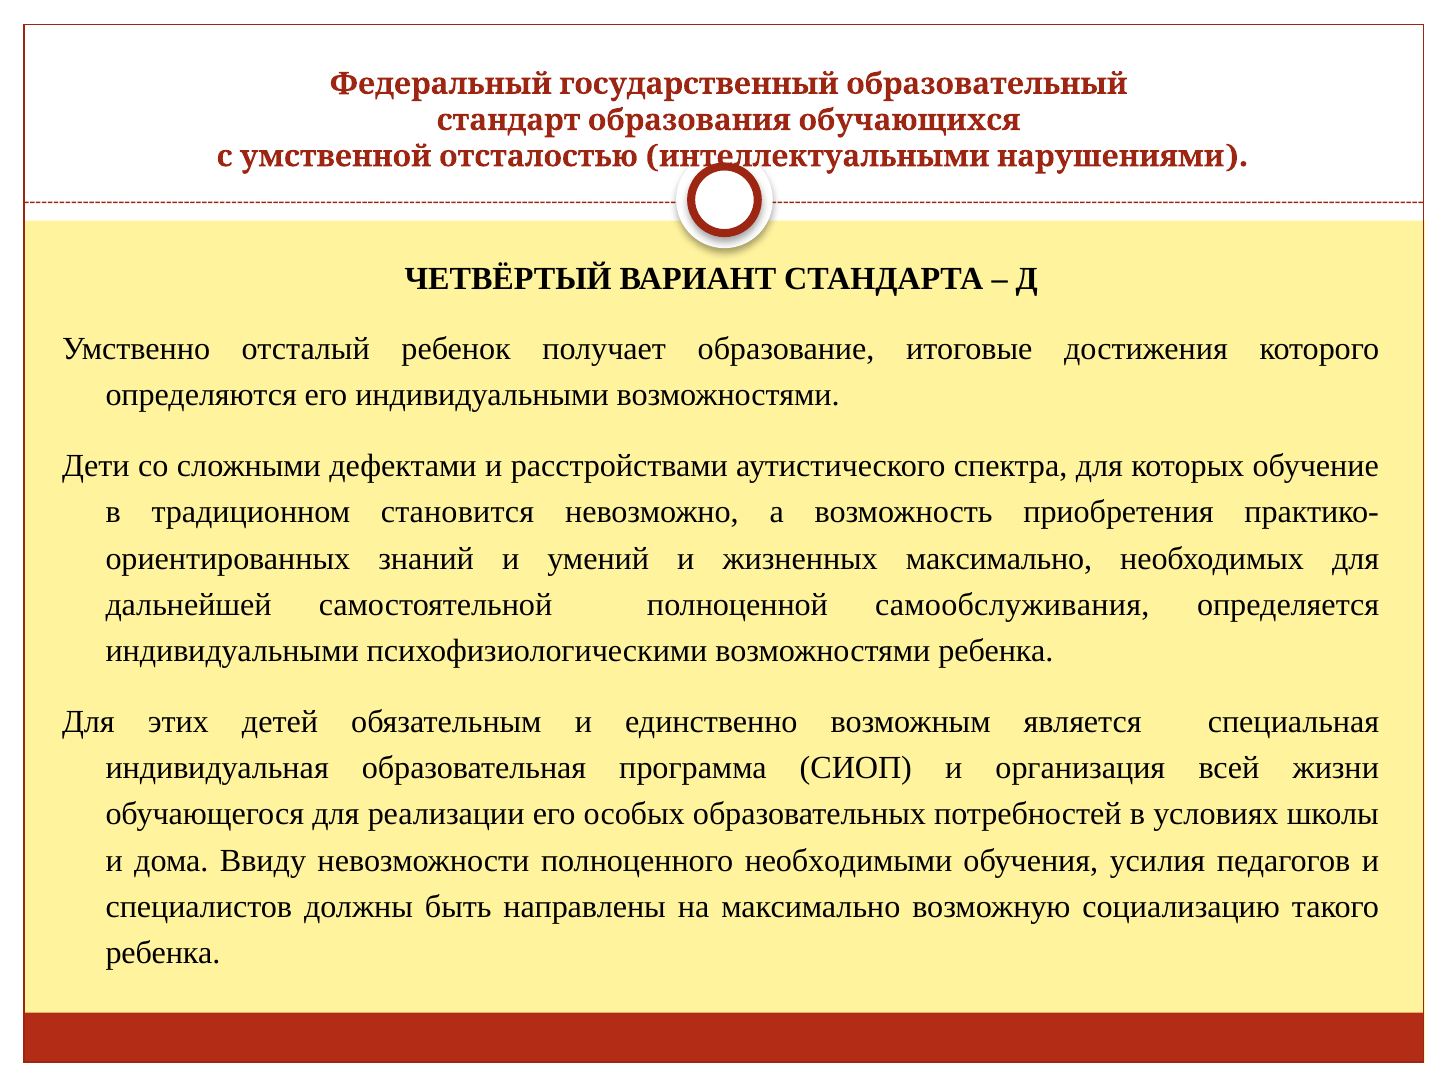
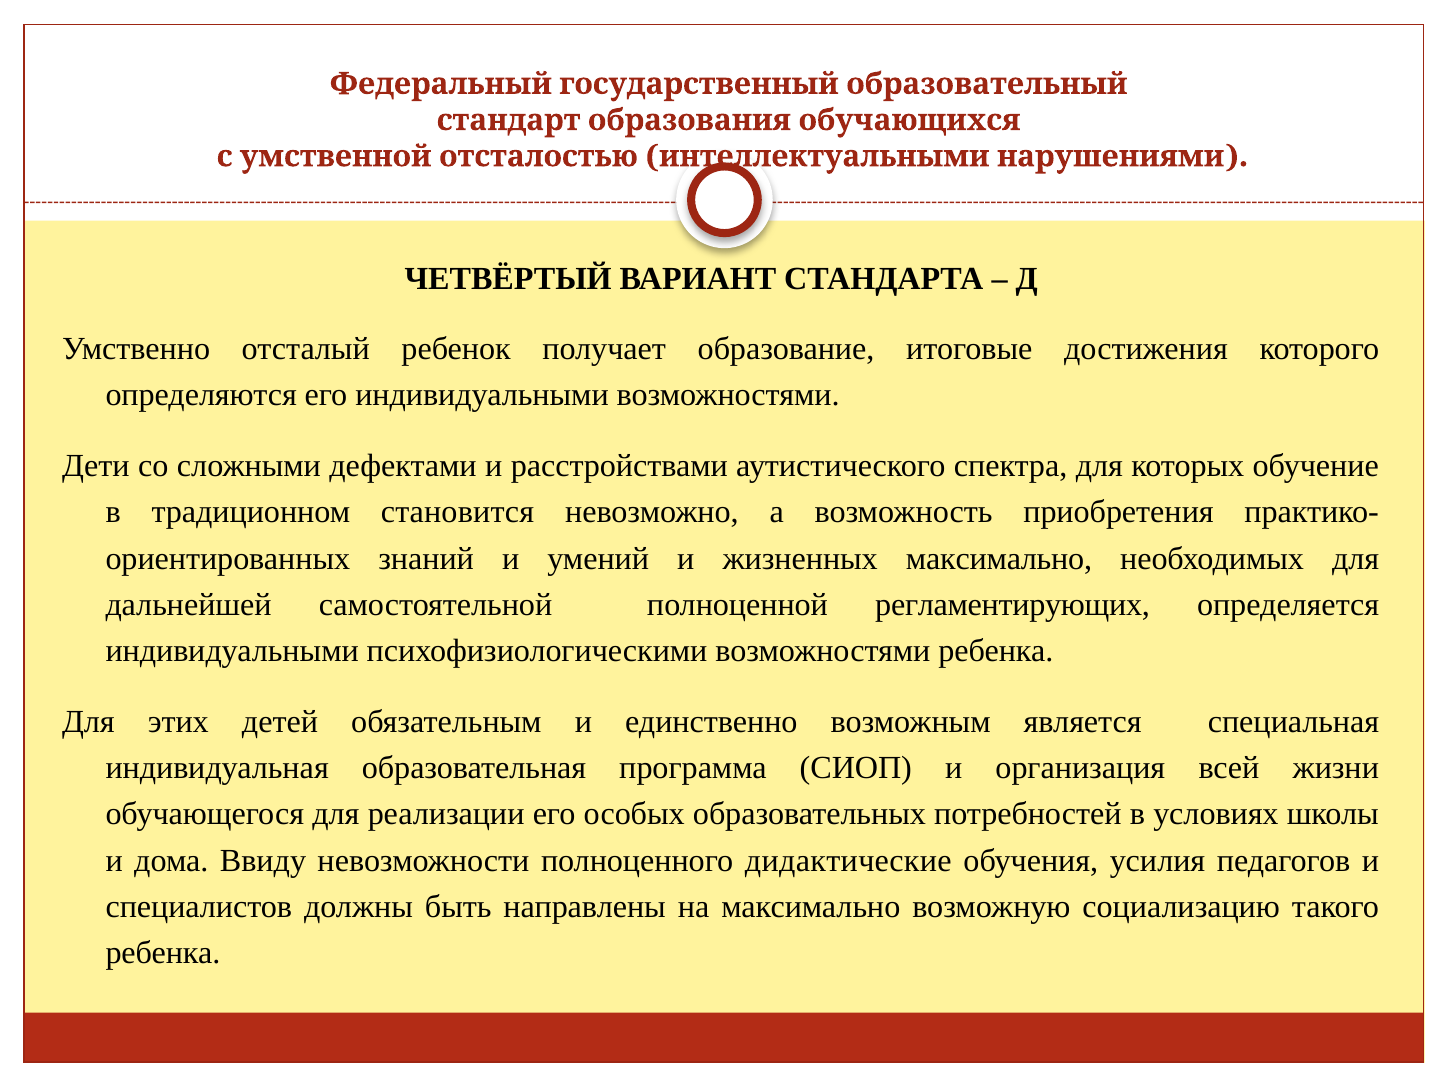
самообслуживания: самообслуживания -> регламентирующих (1013, 605)
необходимыми: необходимыми -> дидактические (848, 860)
